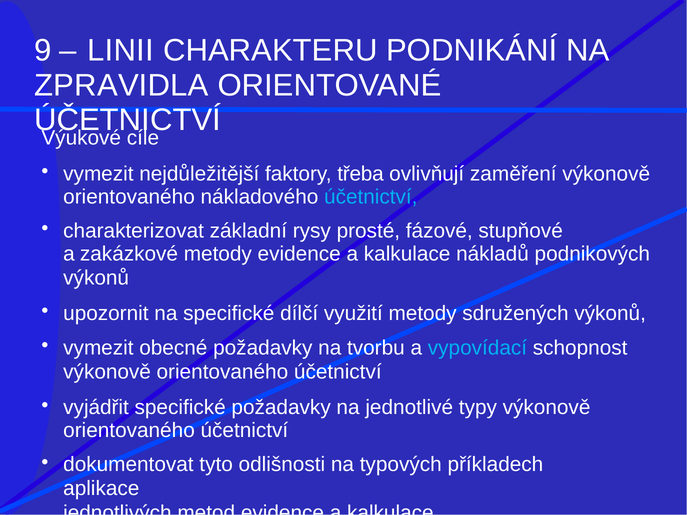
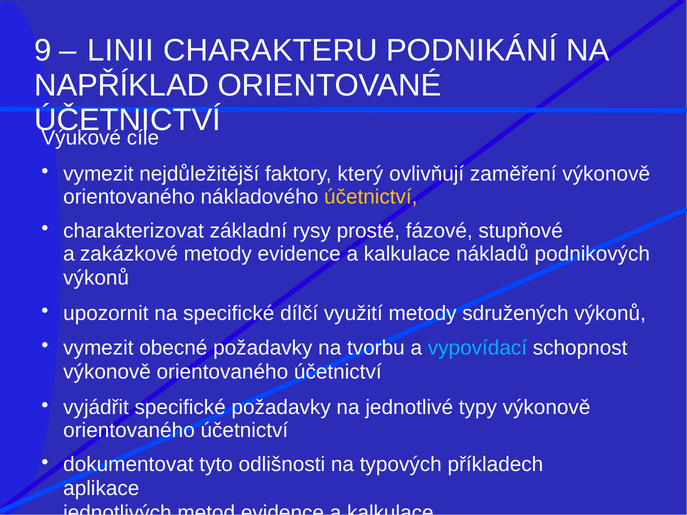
ZPRAVIDLA: ZPRAVIDLA -> NAPŘÍKLAD (122, 85)
třeba: třeba -> který (360, 174)
účetnictví colour: light blue -> yellow (371, 197)
